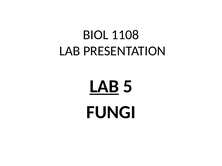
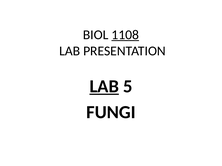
1108 underline: none -> present (125, 35)
